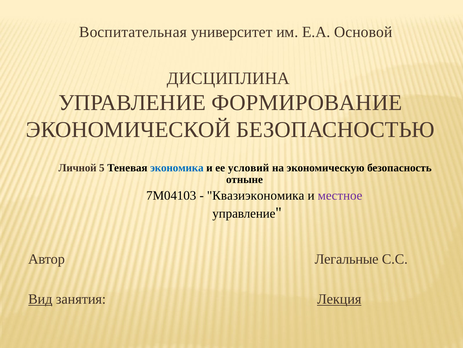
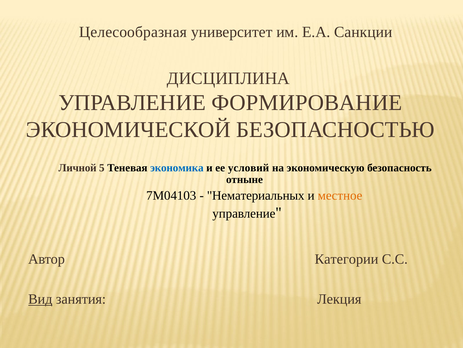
Воспитательная: Воспитательная -> Целесообразная (133, 32)
Основой: Основой -> Санкции (363, 32)
Квазиэкономика: Квазиэкономика -> Нематериальных (256, 195)
местное colour: purple -> orange (340, 195)
Легальные: Легальные -> Категории (347, 259)
Лекция underline: present -> none (339, 299)
